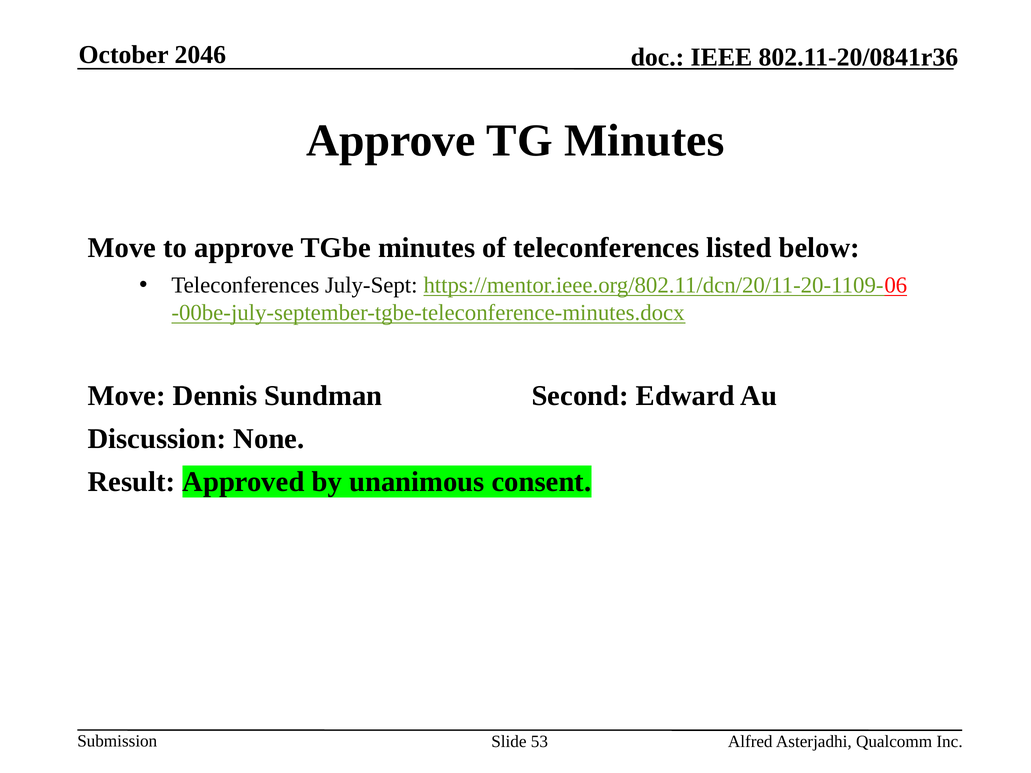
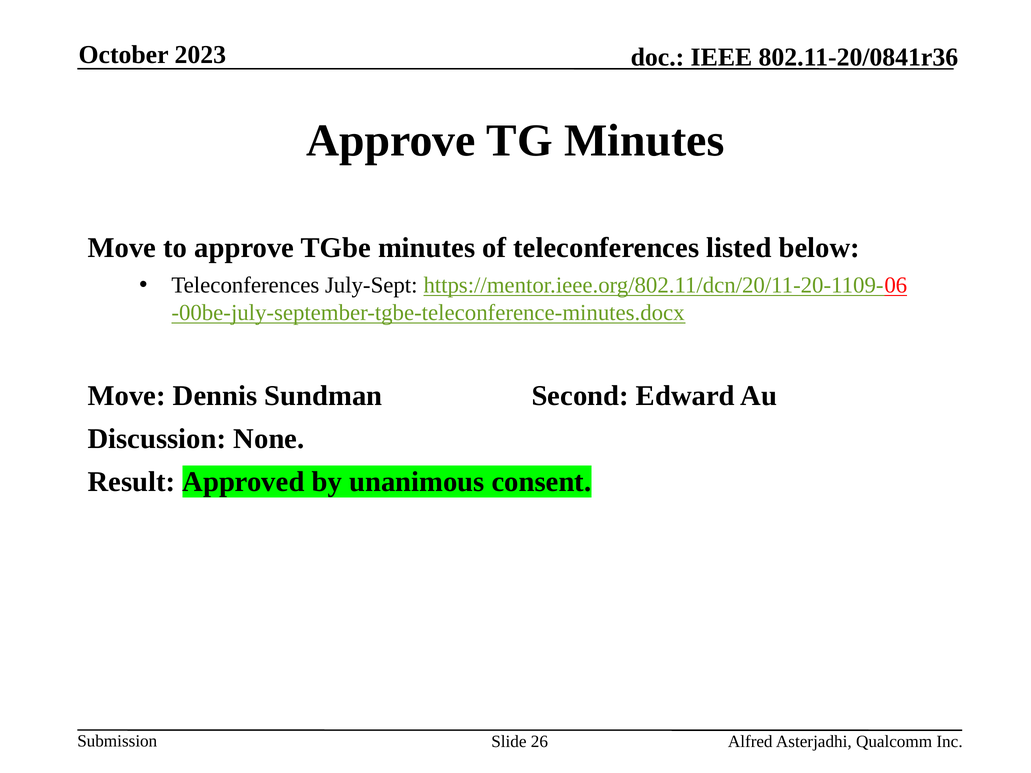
2046: 2046 -> 2023 (200, 55)
53: 53 -> 26 (539, 742)
